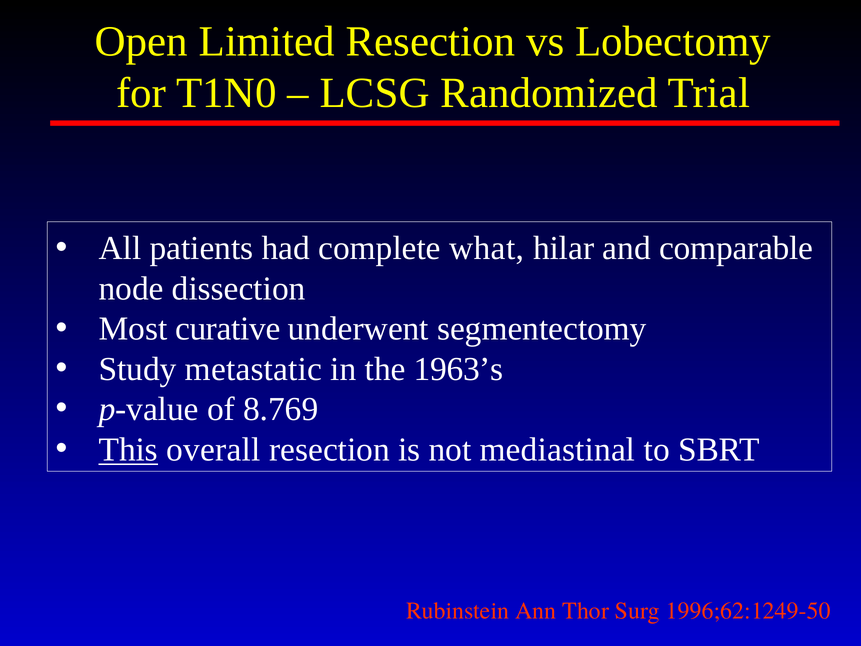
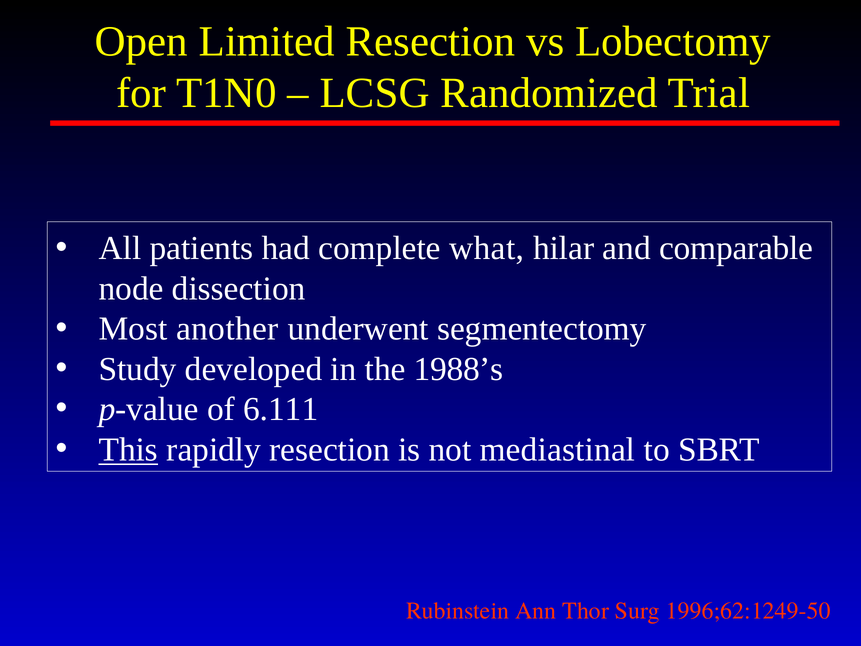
curative: curative -> another (227, 329)
metastatic: metastatic -> developed (254, 369)
1963’s: 1963’s -> 1988’s (459, 369)
8.769: 8.769 -> 6.111 (281, 409)
overall: overall -> rapidly (214, 449)
